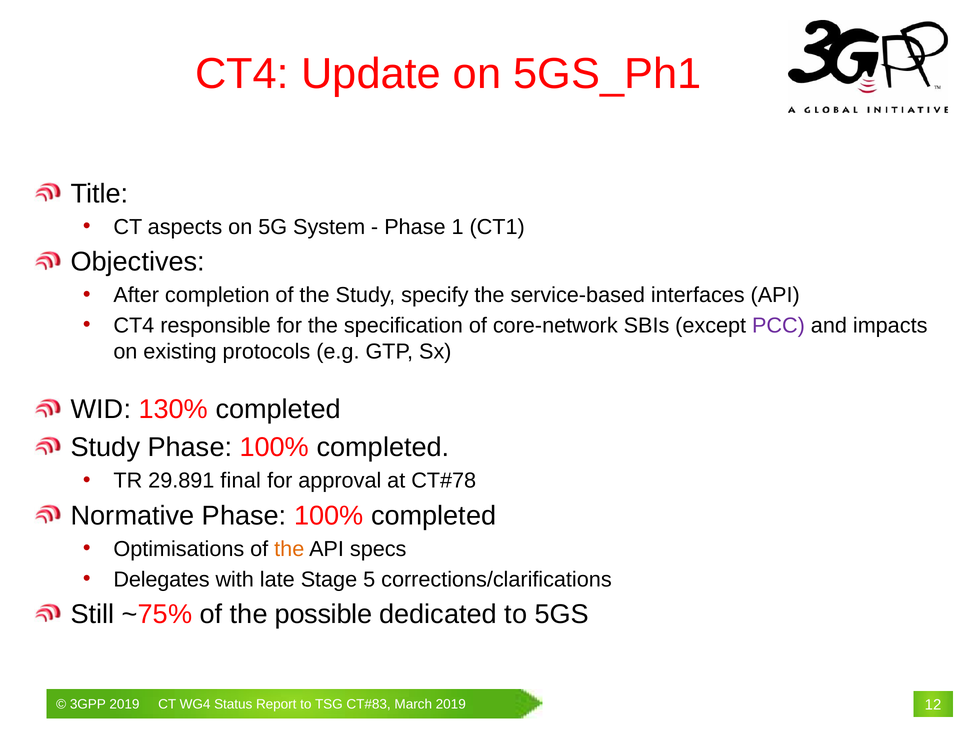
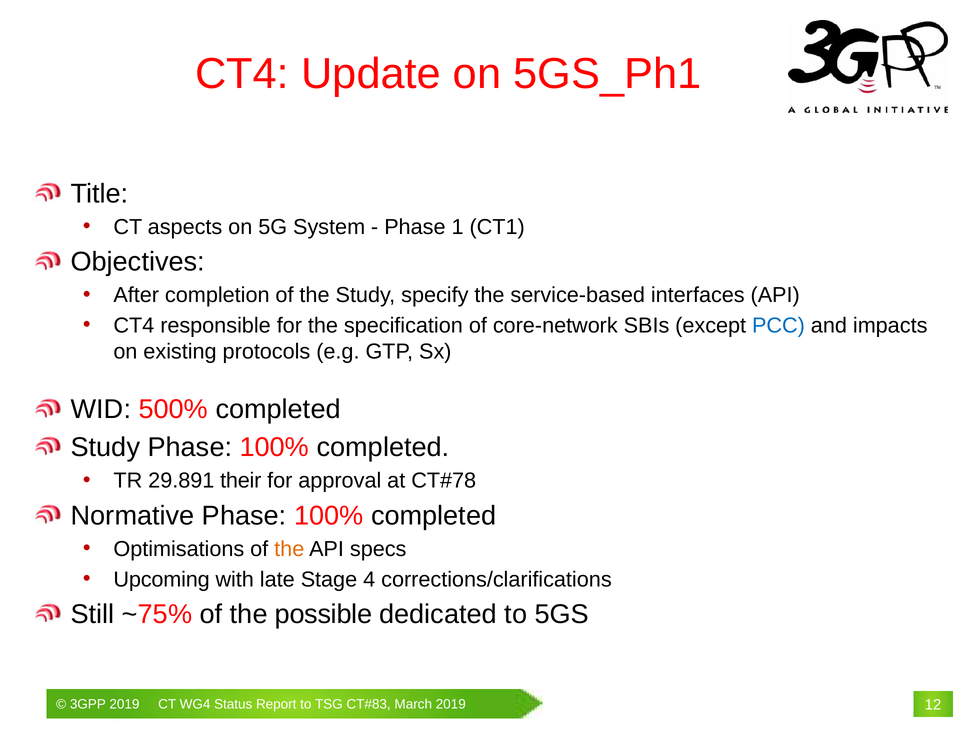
PCC colour: purple -> blue (779, 326)
130%: 130% -> 500% (173, 409)
final: final -> their (241, 481)
Delegates: Delegates -> Upcoming (162, 579)
5: 5 -> 4 (369, 579)
